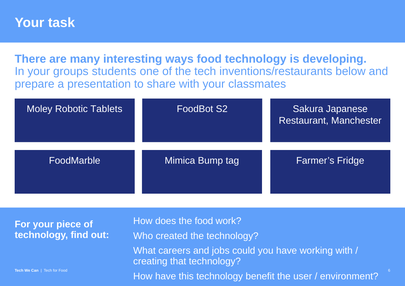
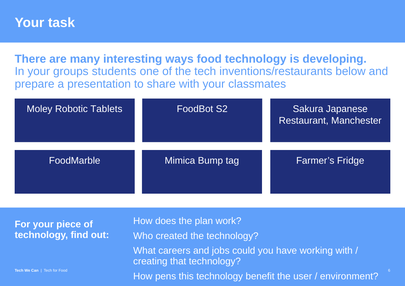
the food: food -> plan (204, 221)
How have: have -> pens (166, 277)
